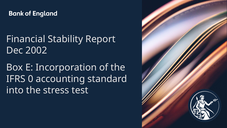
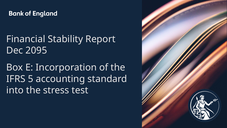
2002: 2002 -> 2095 (36, 50)
0: 0 -> 5 (31, 79)
